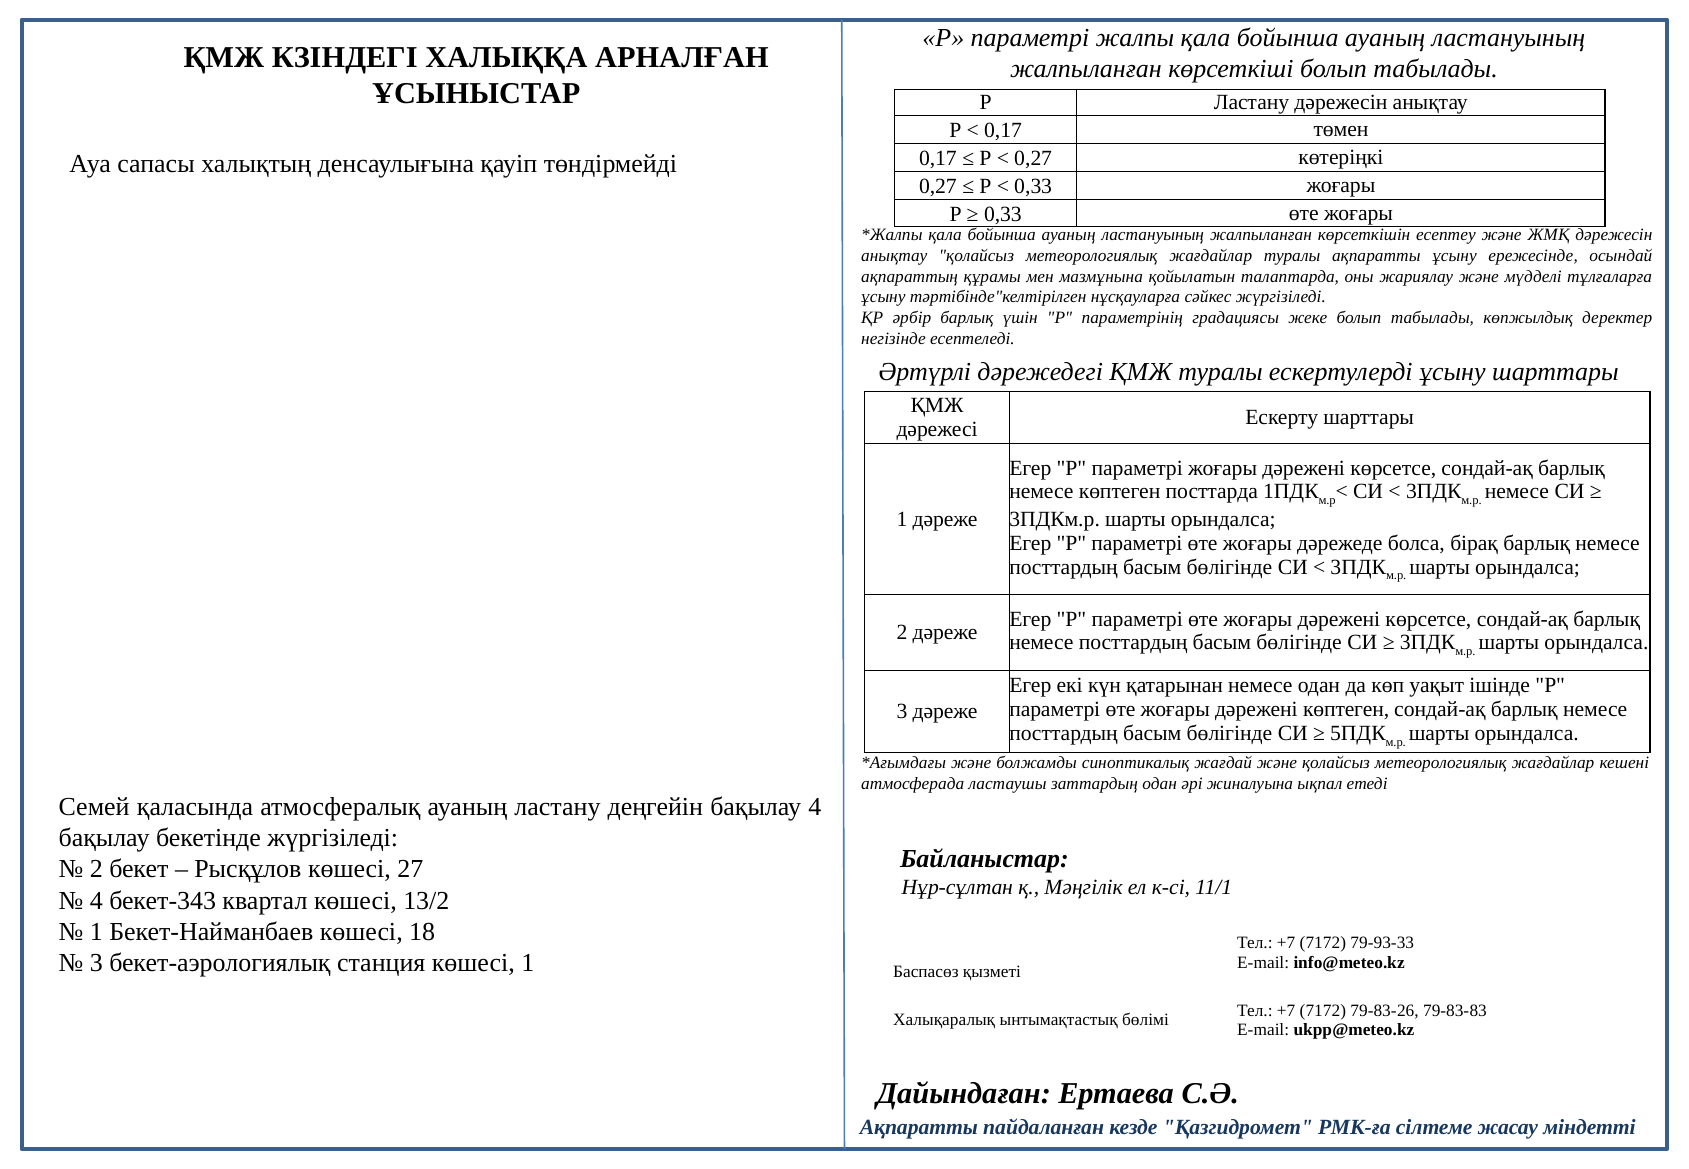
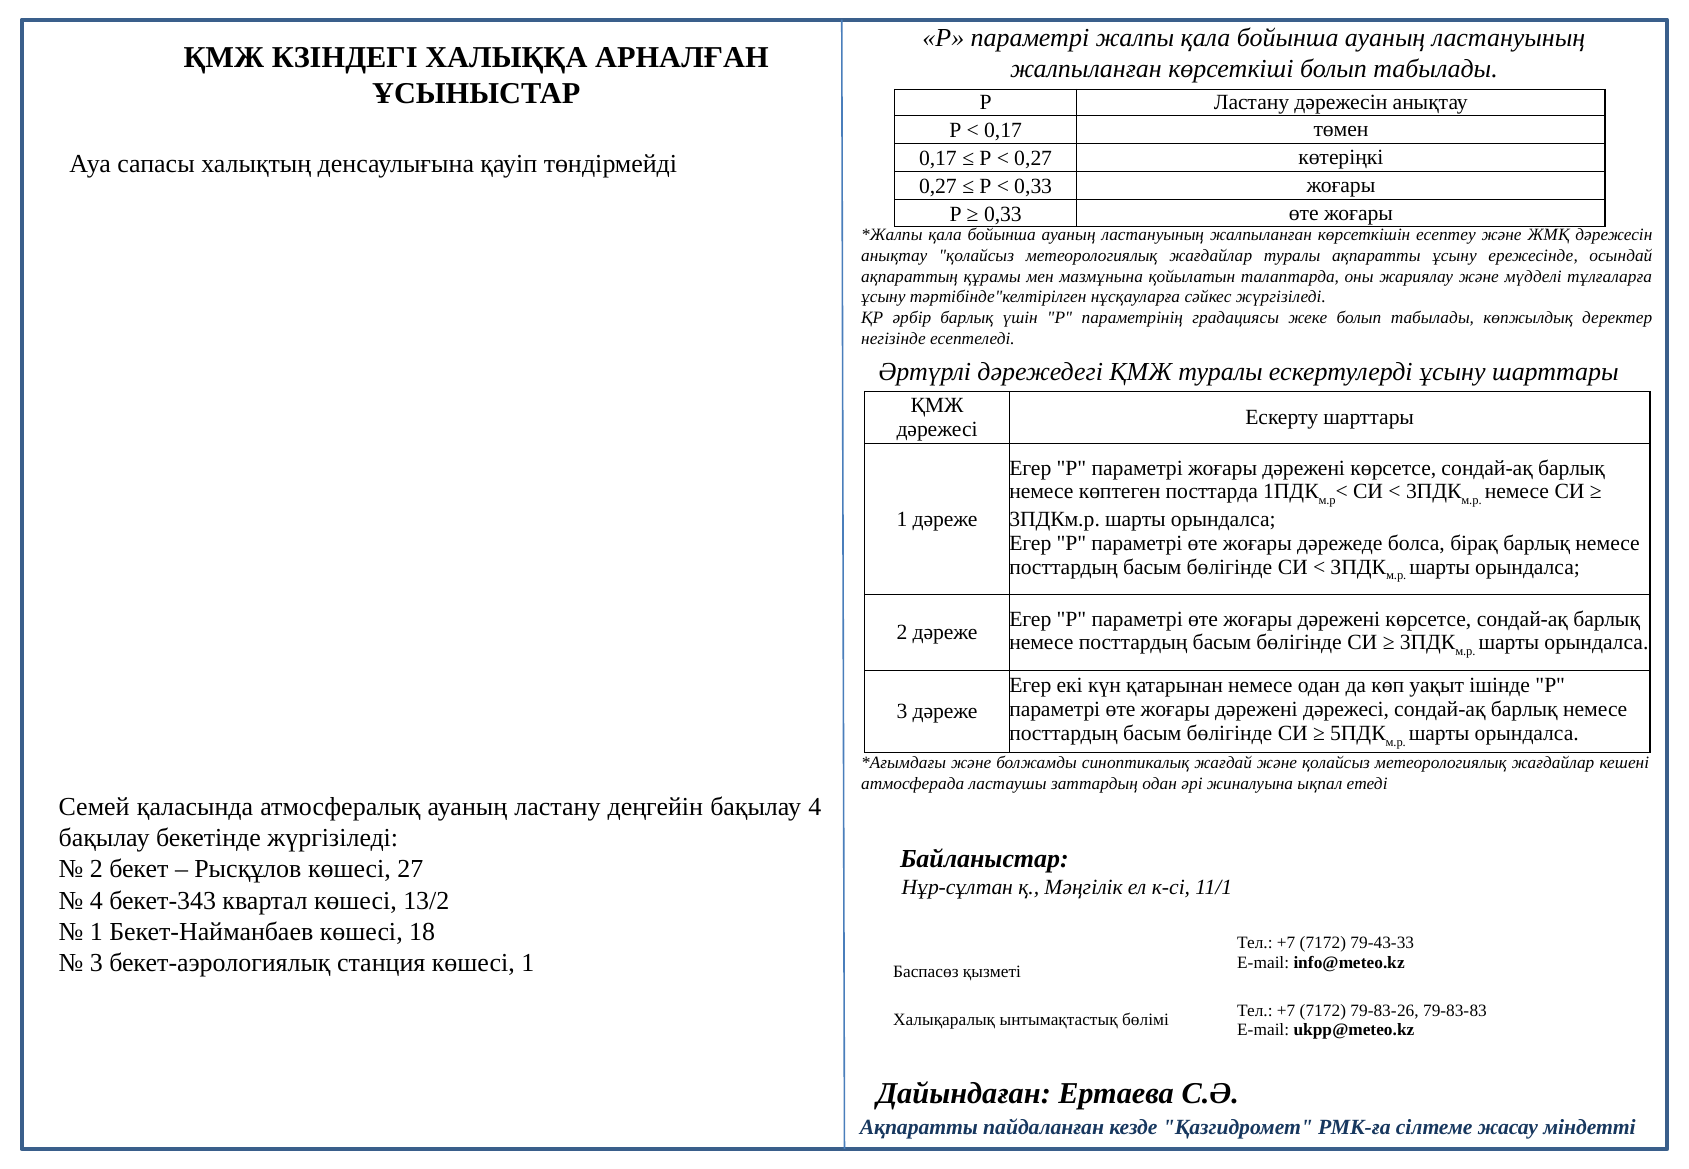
дәрежені көптеген: көптеген -> дәрежесі (1346, 710)
79-93-33: 79-93-33 -> 79-43-33 (1382, 943)
